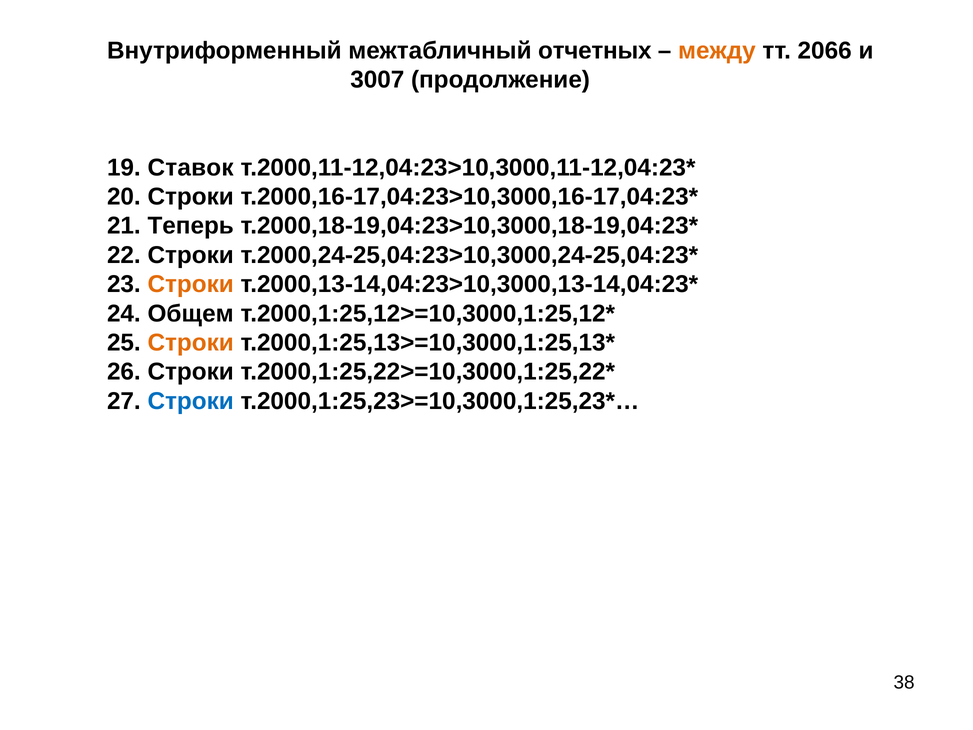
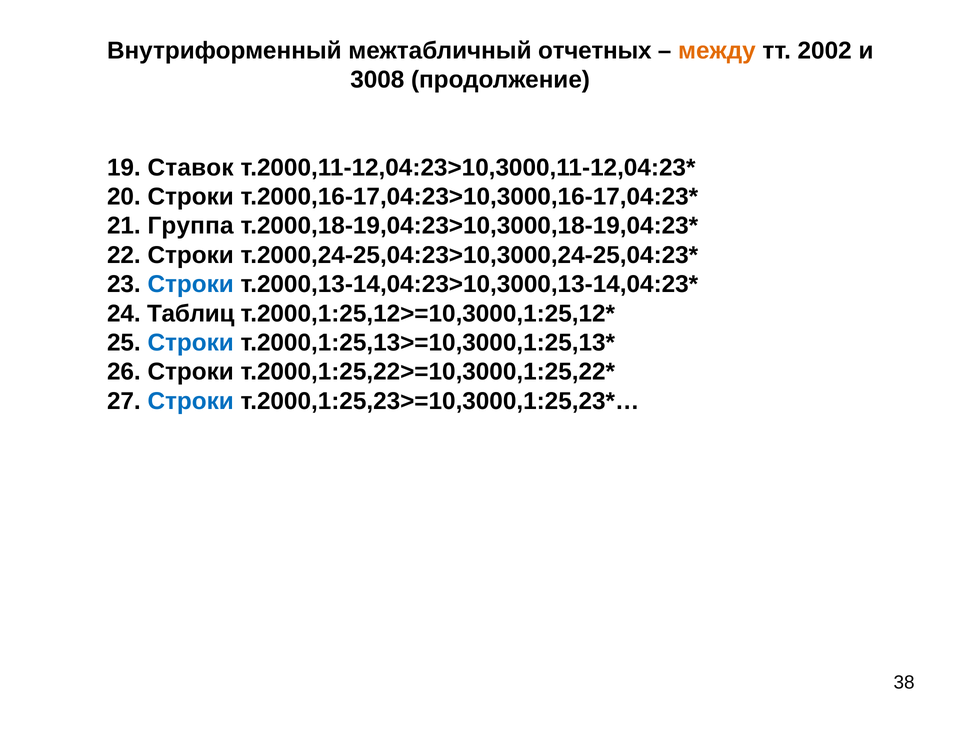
2066: 2066 -> 2002 (825, 51)
3007: 3007 -> 3008 (377, 80)
Теперь: Теперь -> Группа (191, 226)
Строки colour: orange -> blue (191, 284)
Общем: Общем -> Таблиц (191, 313)
Строки colour: orange -> blue (191, 343)
